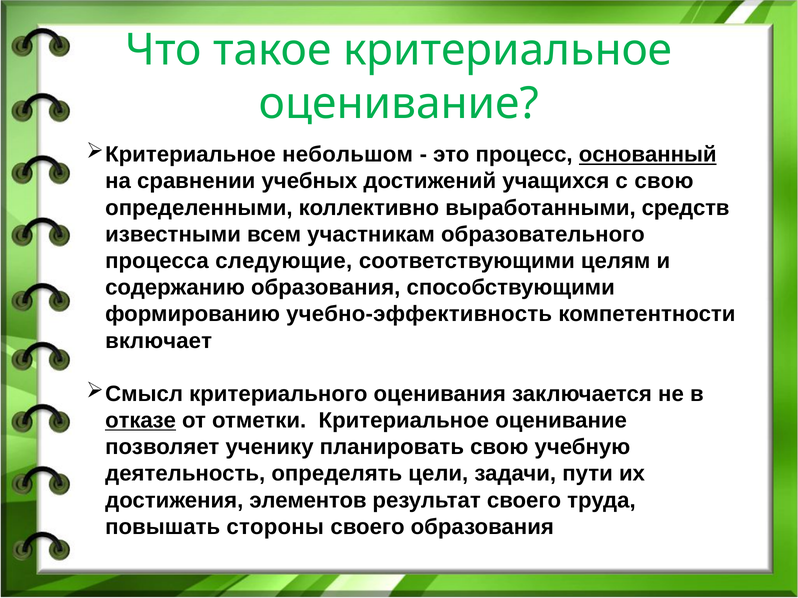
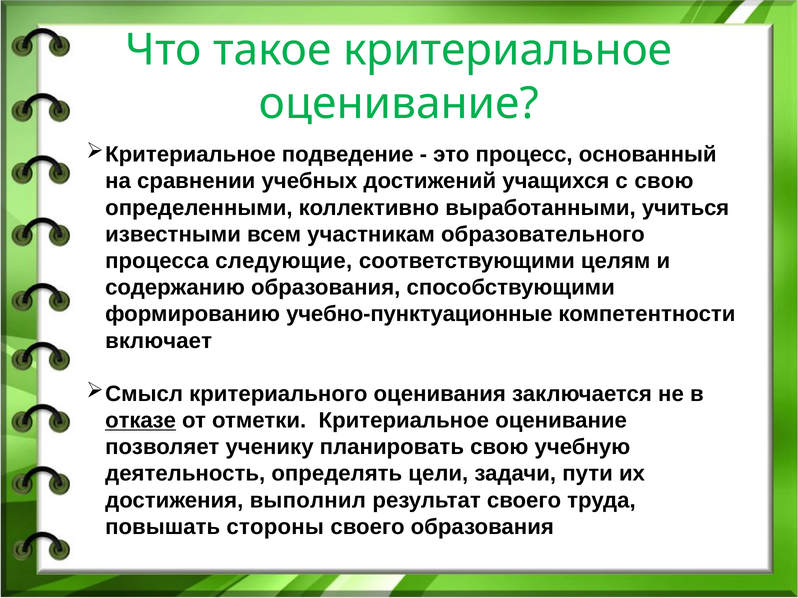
небольшом: небольшом -> подведение (348, 155)
основанный underline: present -> none (648, 155)
средств: средств -> учиться (686, 208)
учебно-эффективность: учебно-эффективность -> учебно-пунктуационные (419, 314)
элементов: элементов -> выполнил (308, 501)
